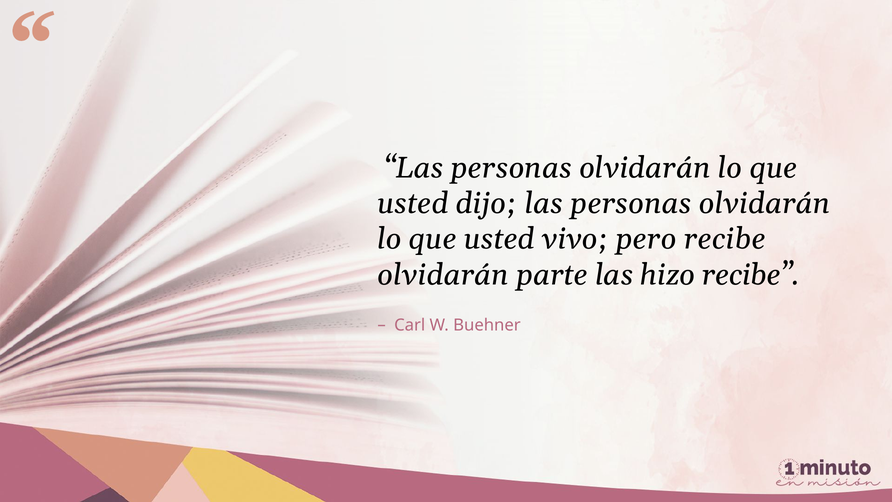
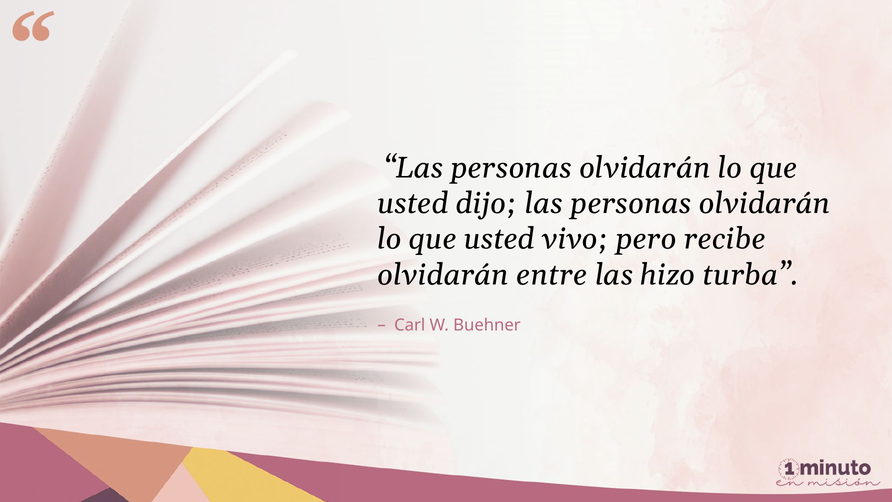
parte: parte -> entre (552, 275)
hizo recibe: recibe -> turba (751, 275)
